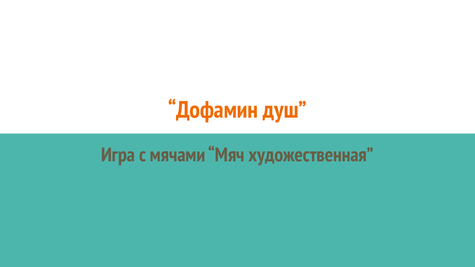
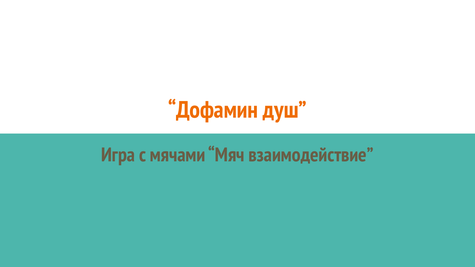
художественная: художественная -> взаимодействие (311, 155)
